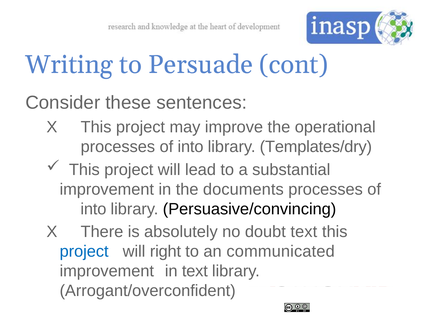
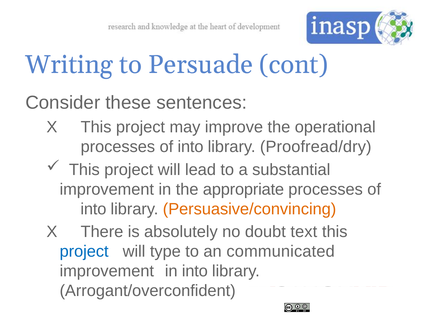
Templates/dry: Templates/dry -> Proofread/dry (316, 147)
documents: documents -> appropriate (243, 189)
Persuasive/convincing colour: black -> orange (250, 209)
right: right -> type (165, 251)
in text: text -> into (195, 271)
